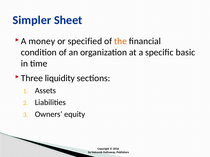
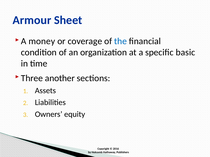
Simpler: Simpler -> Armour (32, 20)
specified: specified -> coverage (85, 41)
the colour: orange -> blue (120, 41)
liquidity: liquidity -> another (60, 78)
